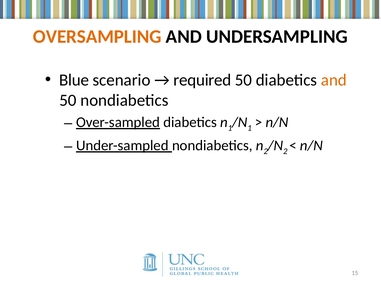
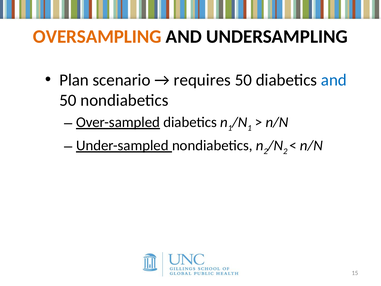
Blue: Blue -> Plan (74, 80)
required: required -> requires (202, 80)
and colour: orange -> blue (334, 80)
